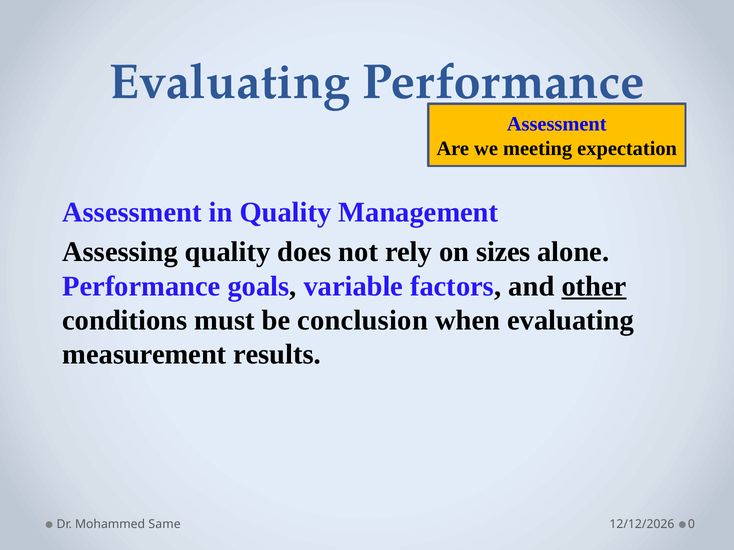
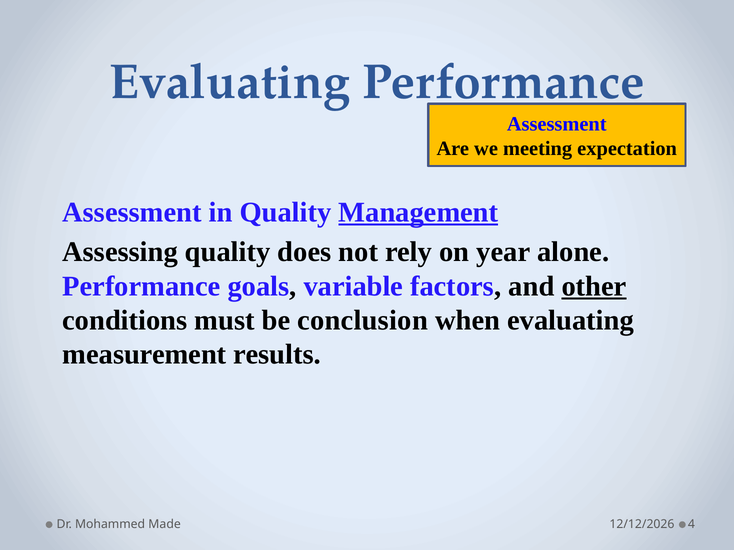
Management underline: none -> present (418, 212)
sizes: sizes -> year (503, 252)
Same: Same -> Made (165, 525)
0: 0 -> 4 (691, 525)
